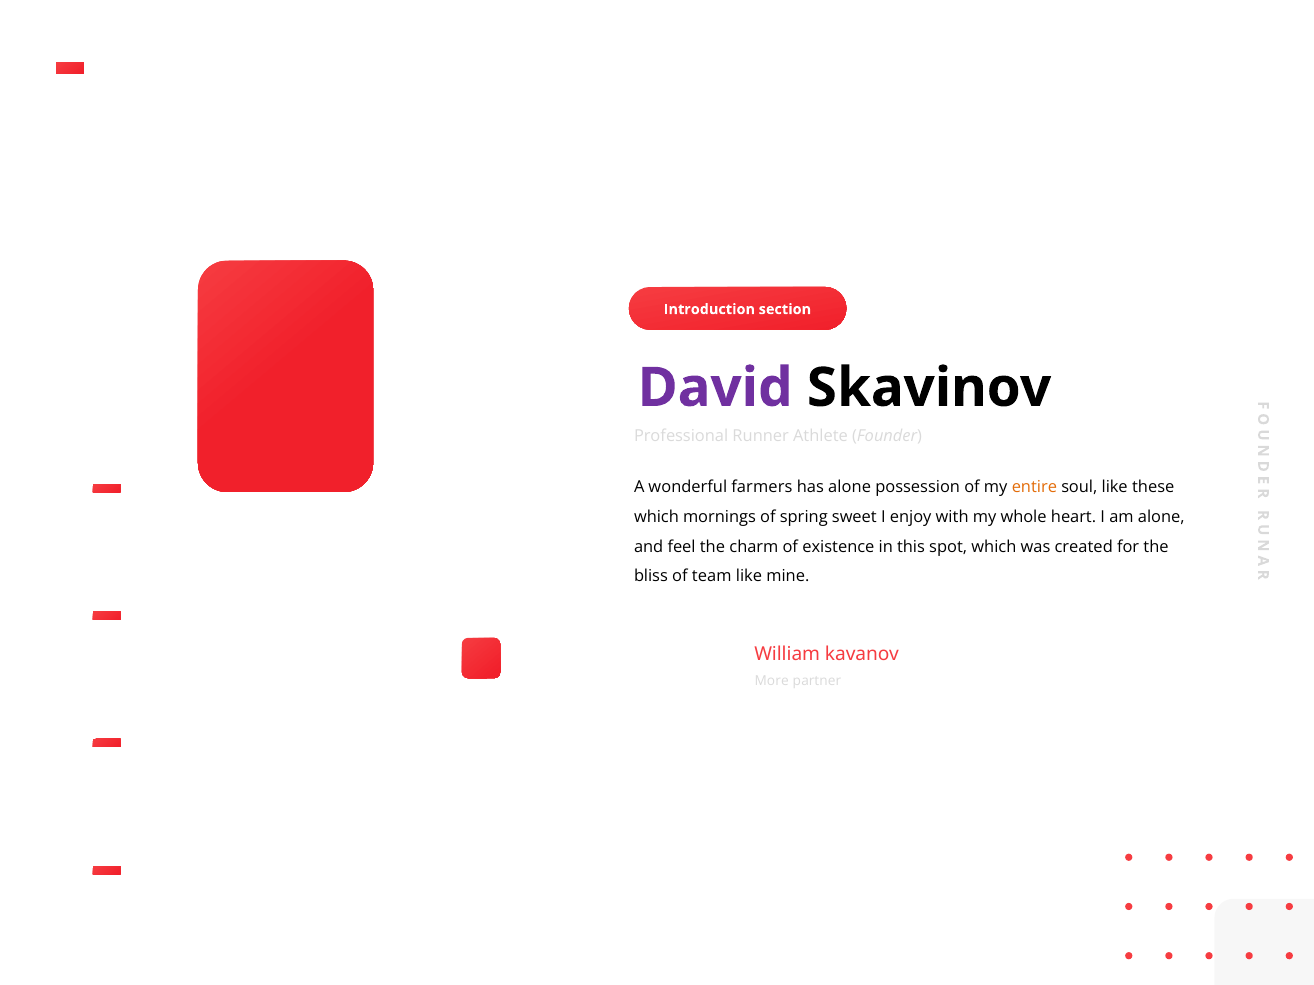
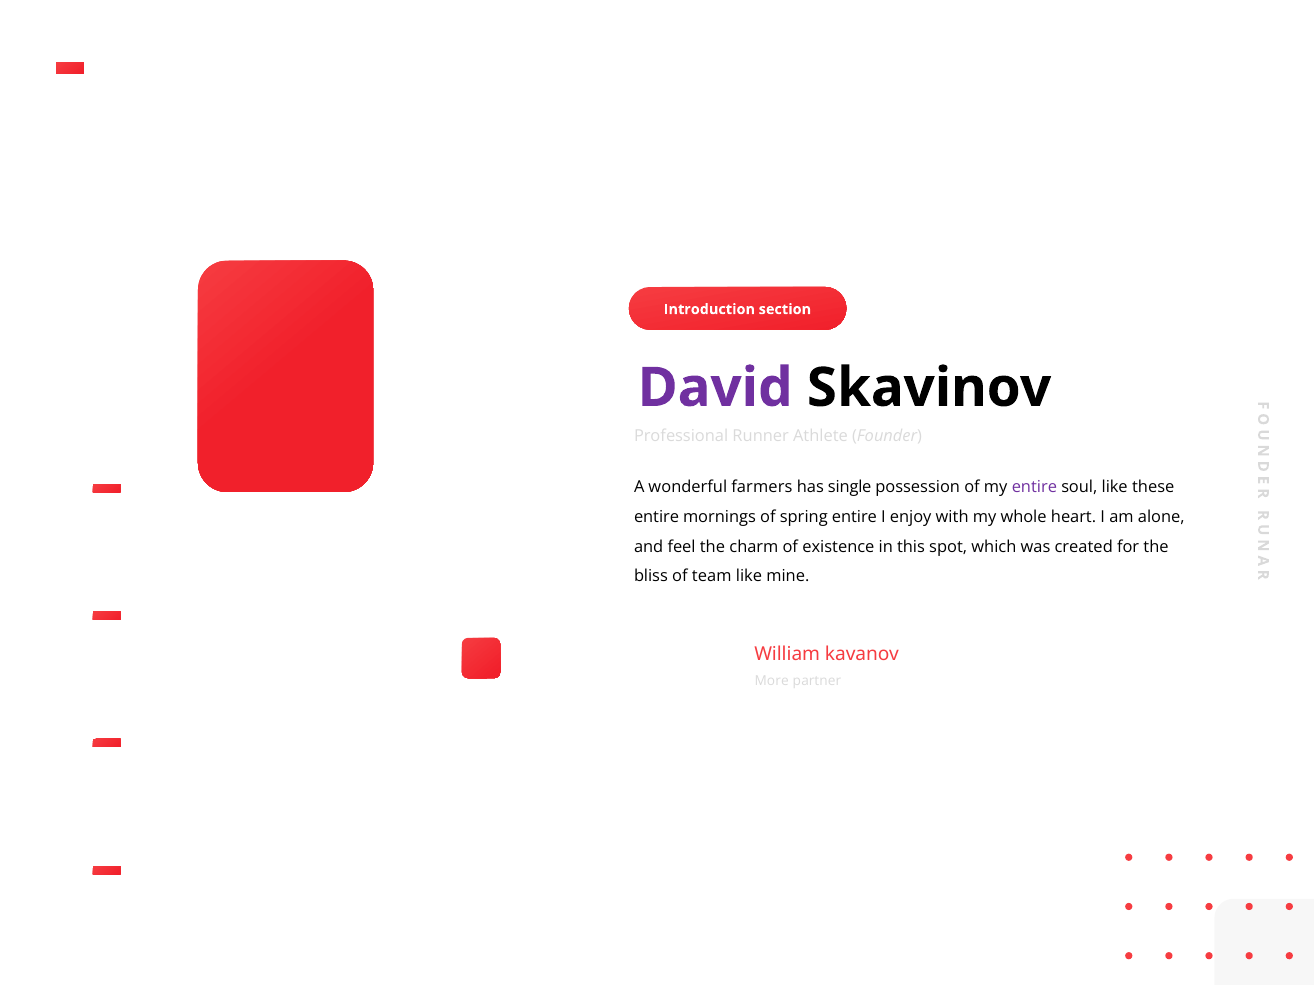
has alone: alone -> single (850, 488)
entire colour: orange -> purple (1034, 488)
which: which -> entire (657, 517)
spring sweet: sweet -> entire (854, 517)
